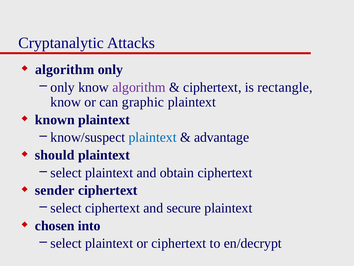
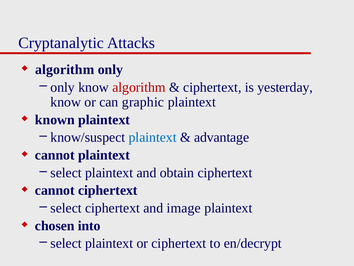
algorithm colour: purple -> red (139, 87)
rectangle: rectangle -> yesterday (285, 87)
should: should -> cannot (55, 155)
sender: sender -> cannot (55, 190)
secure: secure -> image (184, 208)
